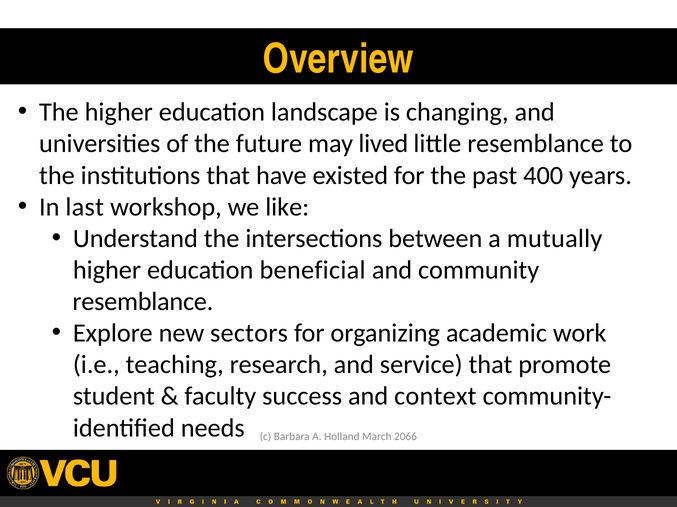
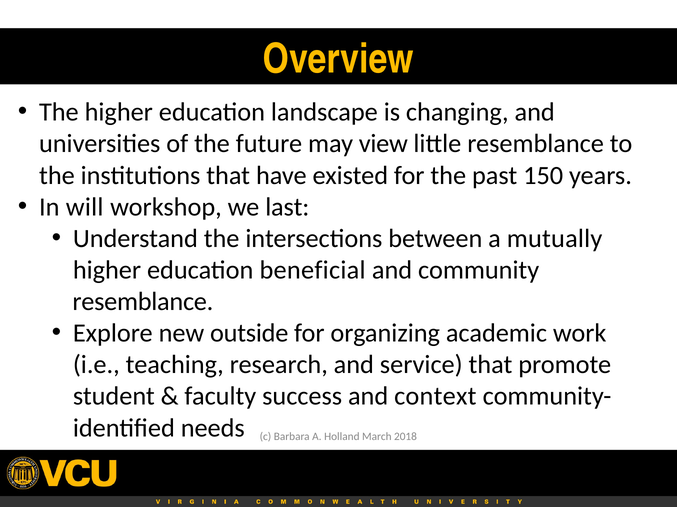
lived: lived -> view (383, 144)
400: 400 -> 150 (543, 176)
last: last -> will (85, 207)
like: like -> last (287, 207)
sectors: sectors -> outside (249, 334)
2066: 2066 -> 2018 (405, 437)
